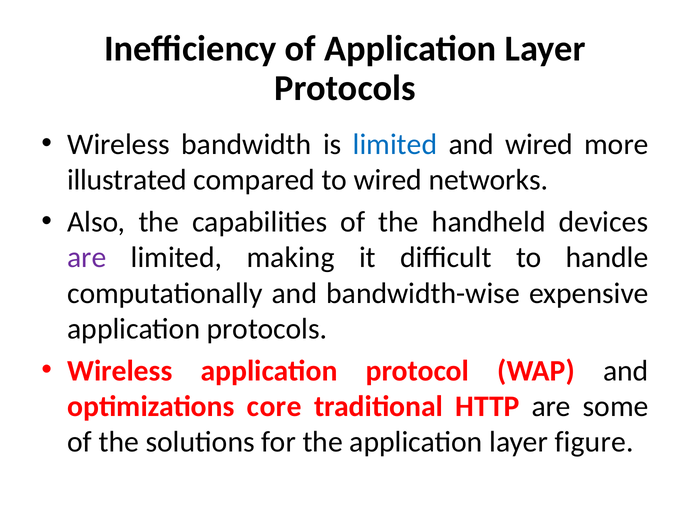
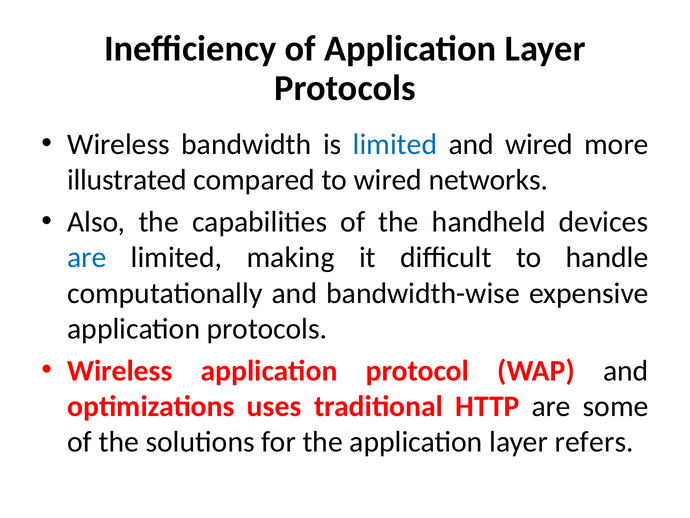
are colour: purple -> blue (87, 257)
core: core -> uses (274, 406)
figure: figure -> refers (594, 442)
